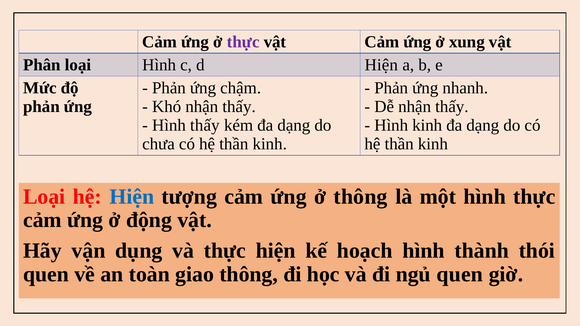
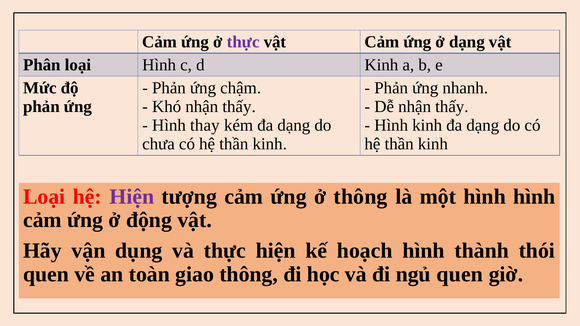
ở xung: xung -> dạng (467, 42)
d Hiện: Hiện -> Kinh (381, 65)
Hình thấy: thấy -> thay (205, 125)
Hiện colour: blue -> purple (132, 197)
hình thực: thực -> hình (534, 197)
